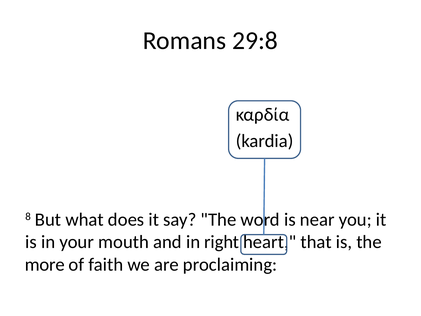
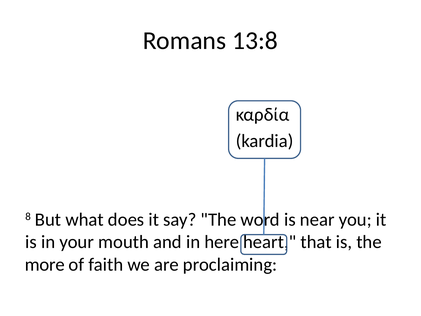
29:8: 29:8 -> 13:8 (255, 41)
right: right -> here (222, 242)
